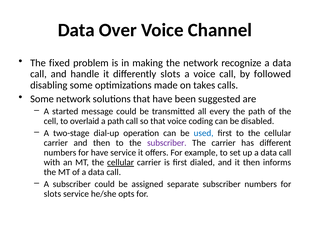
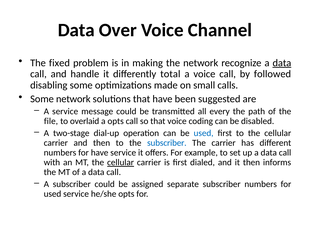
data underline: none -> present (282, 63)
differently slots: slots -> total (170, 74)
takes: takes -> small (204, 85)
A started: started -> service (65, 111)
cell: cell -> file (51, 121)
a path: path -> opts (116, 121)
subscriber colour: purple -> blue (167, 143)
slots: slots -> used (52, 194)
